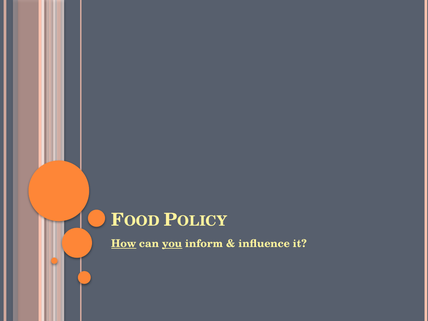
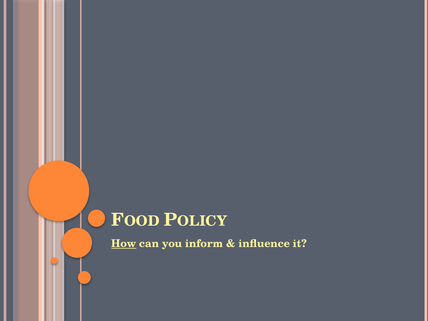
you underline: present -> none (172, 244)
